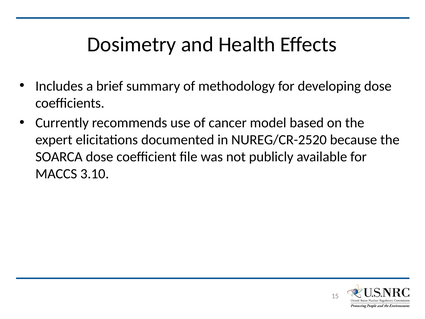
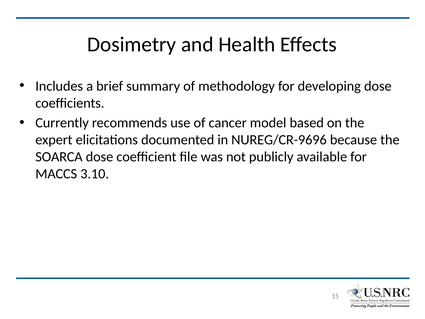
NUREG/CR-2520: NUREG/CR-2520 -> NUREG/CR-9696 (279, 140)
